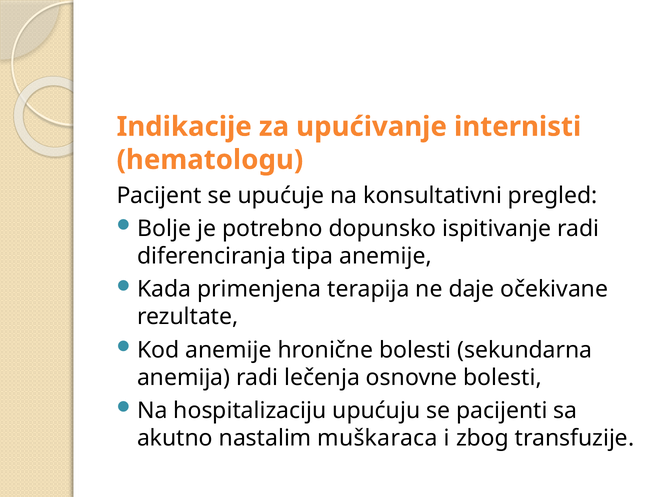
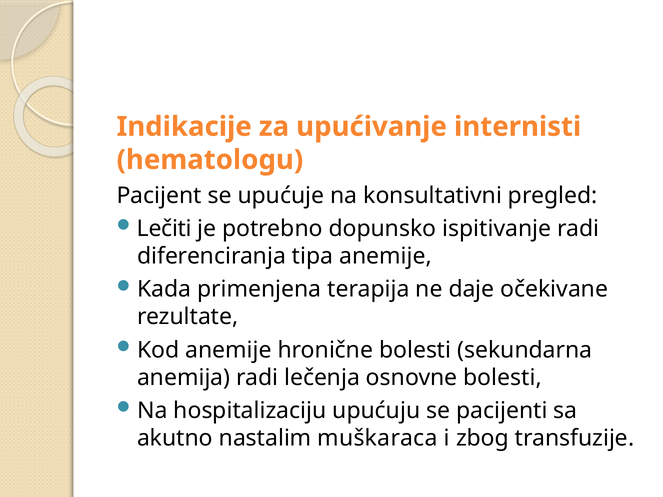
Bolje: Bolje -> Lečiti (164, 229)
